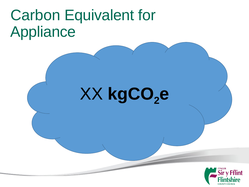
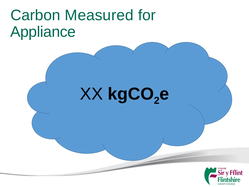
Equivalent: Equivalent -> Measured (99, 15)
